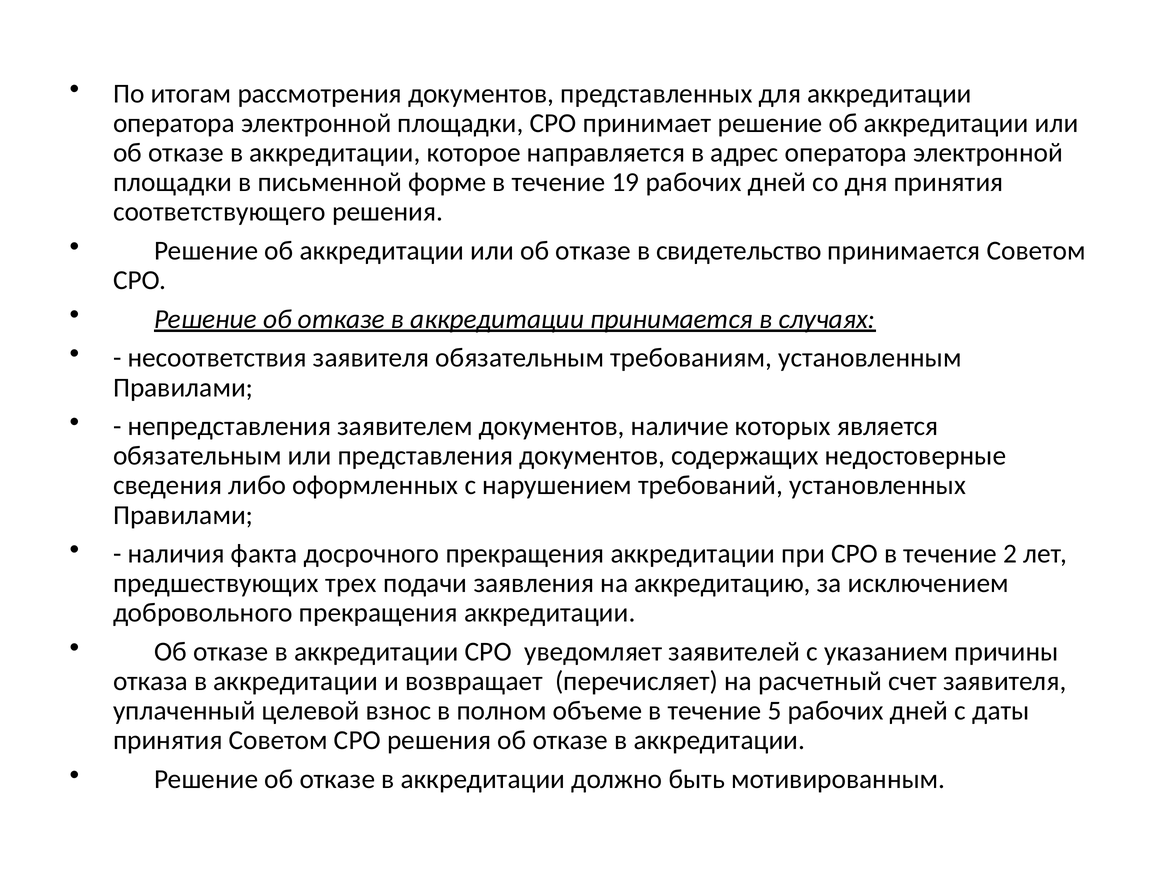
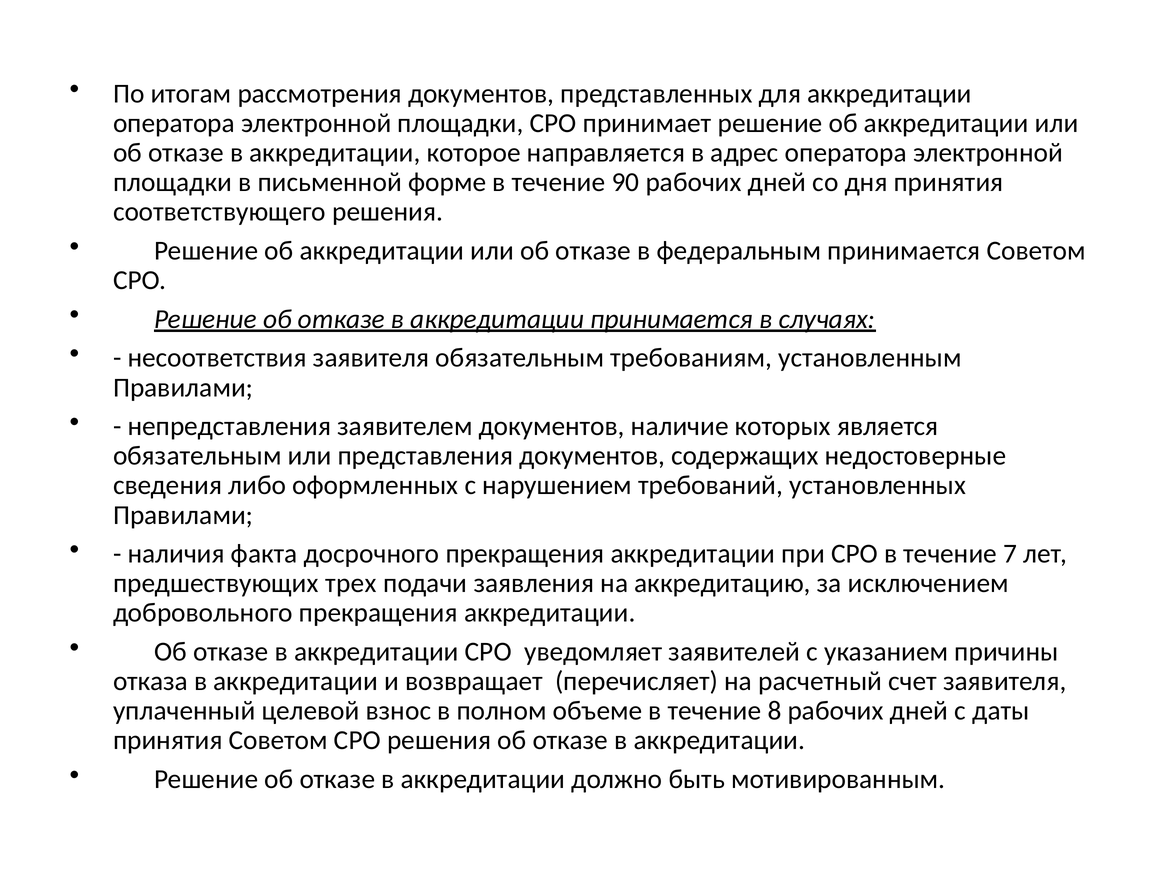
19: 19 -> 90 (625, 182)
свидетельство: свидетельство -> федеральным (739, 251)
2: 2 -> 7 (1010, 554)
5: 5 -> 8 (774, 711)
